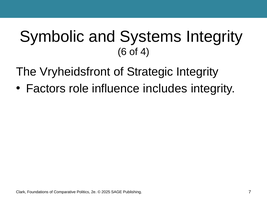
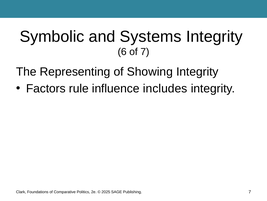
of 4: 4 -> 7 (145, 52)
Vryheidsfront: Vryheidsfront -> Representing (75, 72)
Strategic: Strategic -> Showing (150, 72)
role: role -> rule (79, 88)
